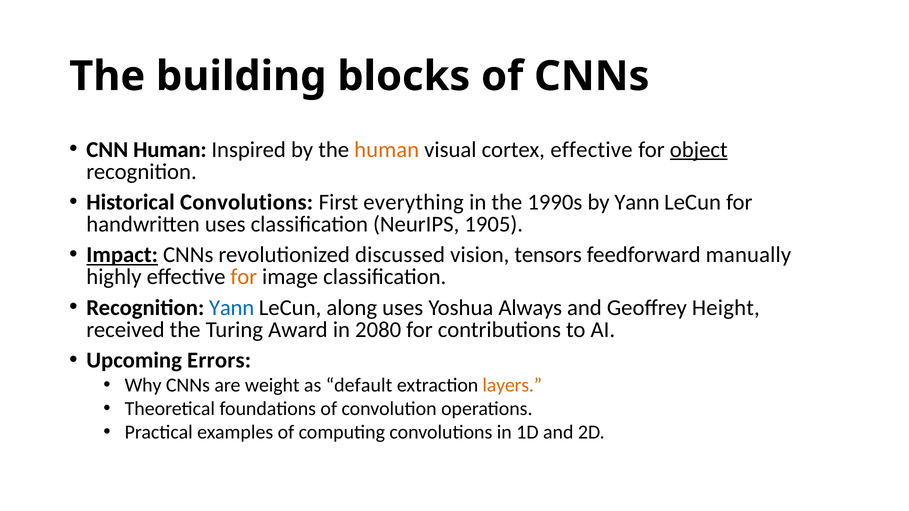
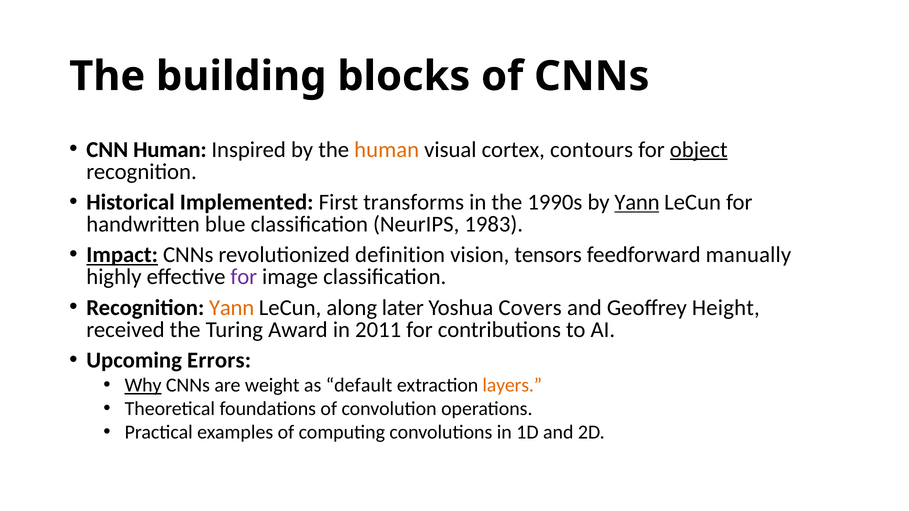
cortex effective: effective -> contours (592, 150)
Historical Convolutions: Convolutions -> Implemented (247, 202)
everything: everything -> transforms (414, 202)
Yann underline: none -> present (637, 202)
handwritten uses: uses -> blue (225, 224)
1905: 1905 -> 1983 (494, 224)
discussed: discussed -> definition (400, 255)
for colour: orange -> purple (244, 277)
Yann colour: blue -> orange (232, 308)
along uses: uses -> later (403, 308)
Always: Always -> Covers (530, 308)
2080: 2080 -> 2011 (378, 330)
Why underline: none -> present (143, 385)
